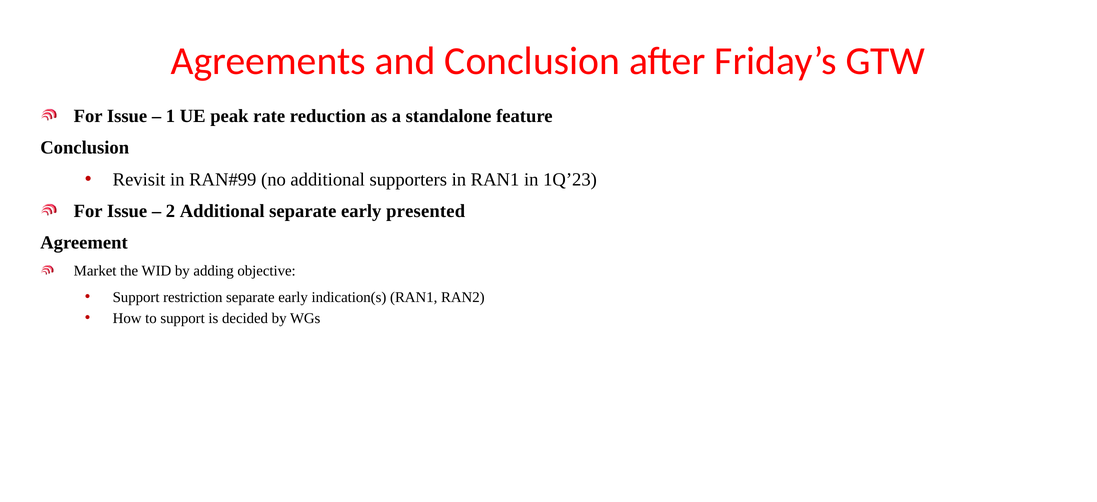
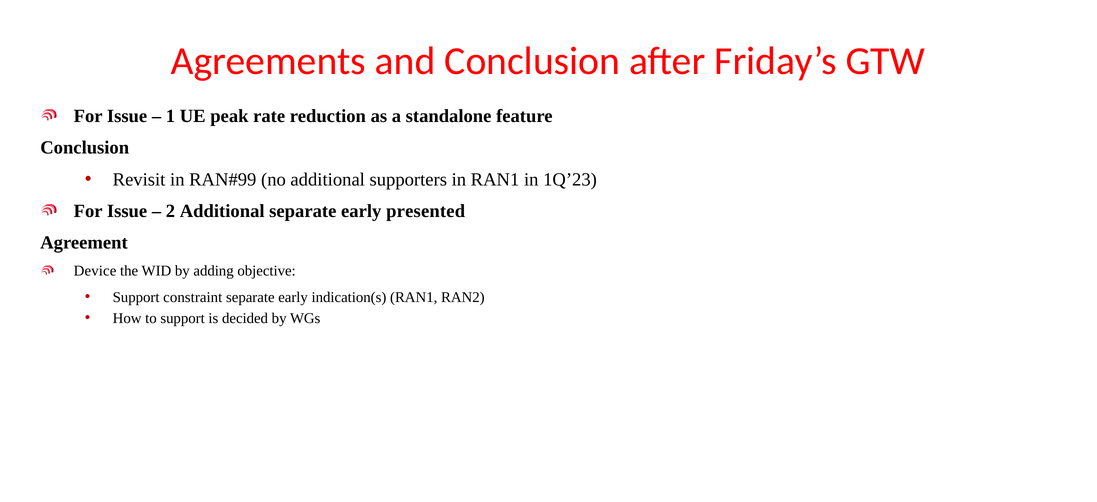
Market: Market -> Device (95, 271)
restriction: restriction -> constraint (193, 297)
